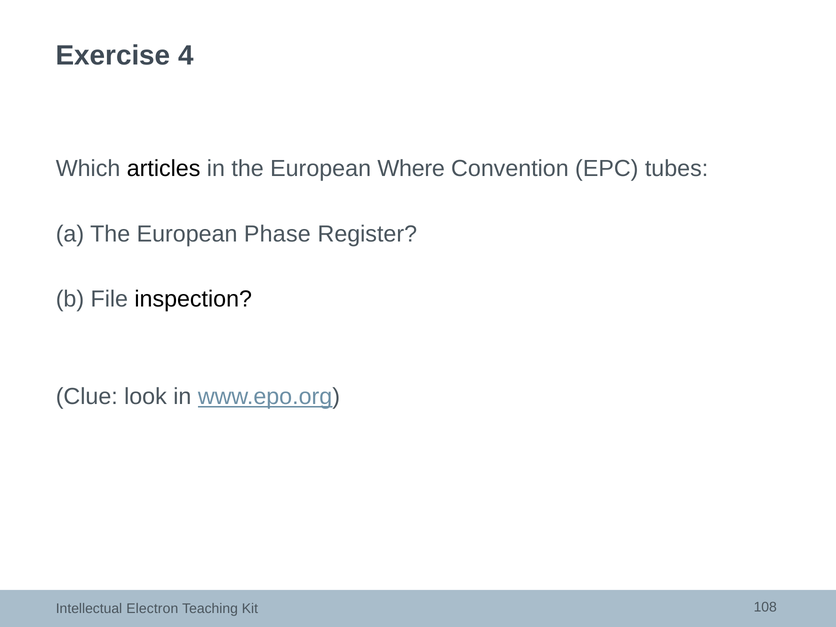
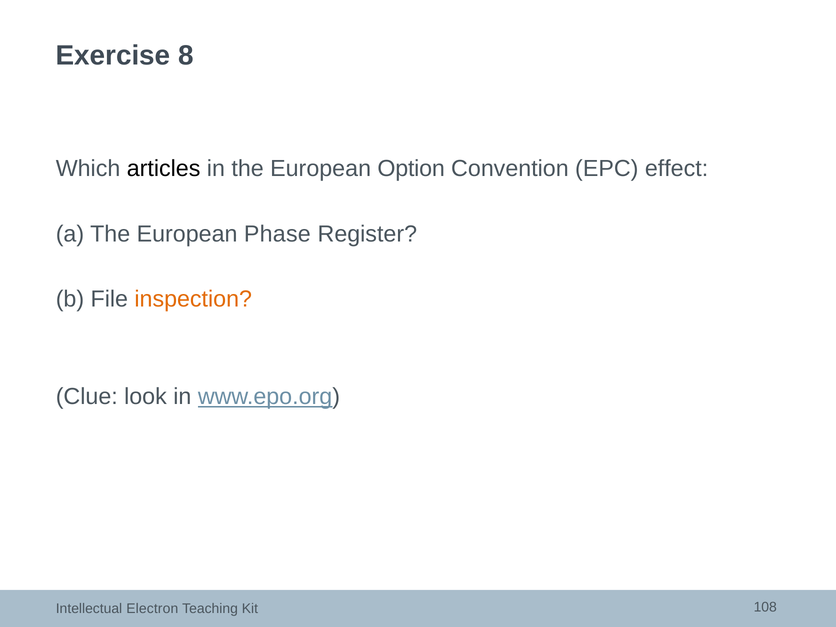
4: 4 -> 8 (186, 56)
Where: Where -> Option (411, 169)
tubes: tubes -> effect (677, 169)
inspection colour: black -> orange (193, 299)
